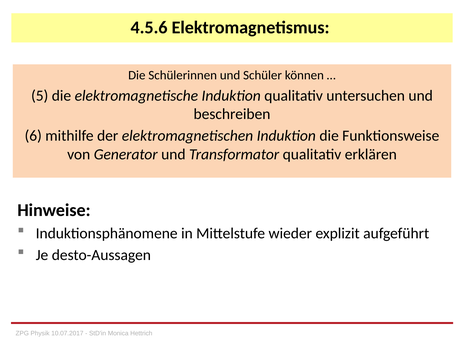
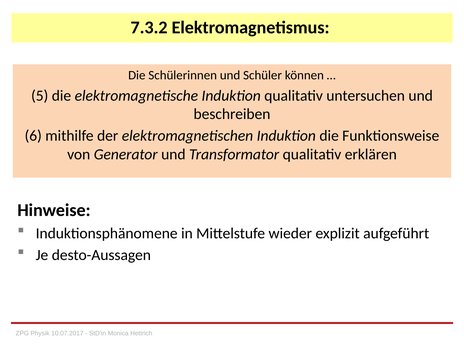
4.5.6: 4.5.6 -> 7.3.2 (149, 28)
